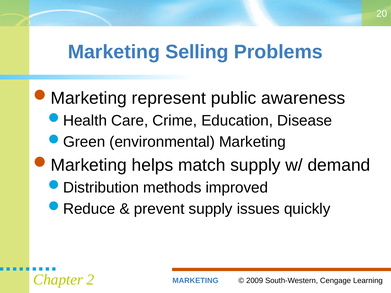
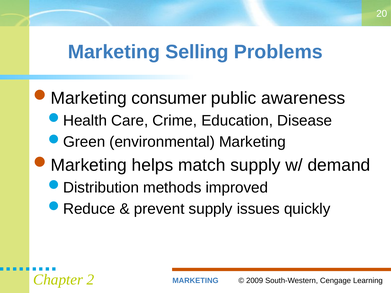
represent: represent -> consumer (169, 98)
